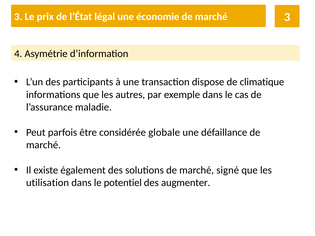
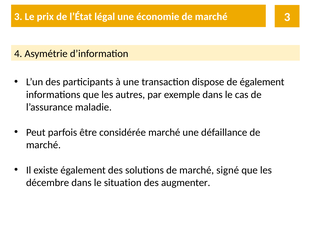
de climatique: climatique -> également (262, 82)
considérée globale: globale -> marché (164, 132)
utilisation: utilisation -> décembre (48, 183)
potentiel: potentiel -> situation (123, 183)
